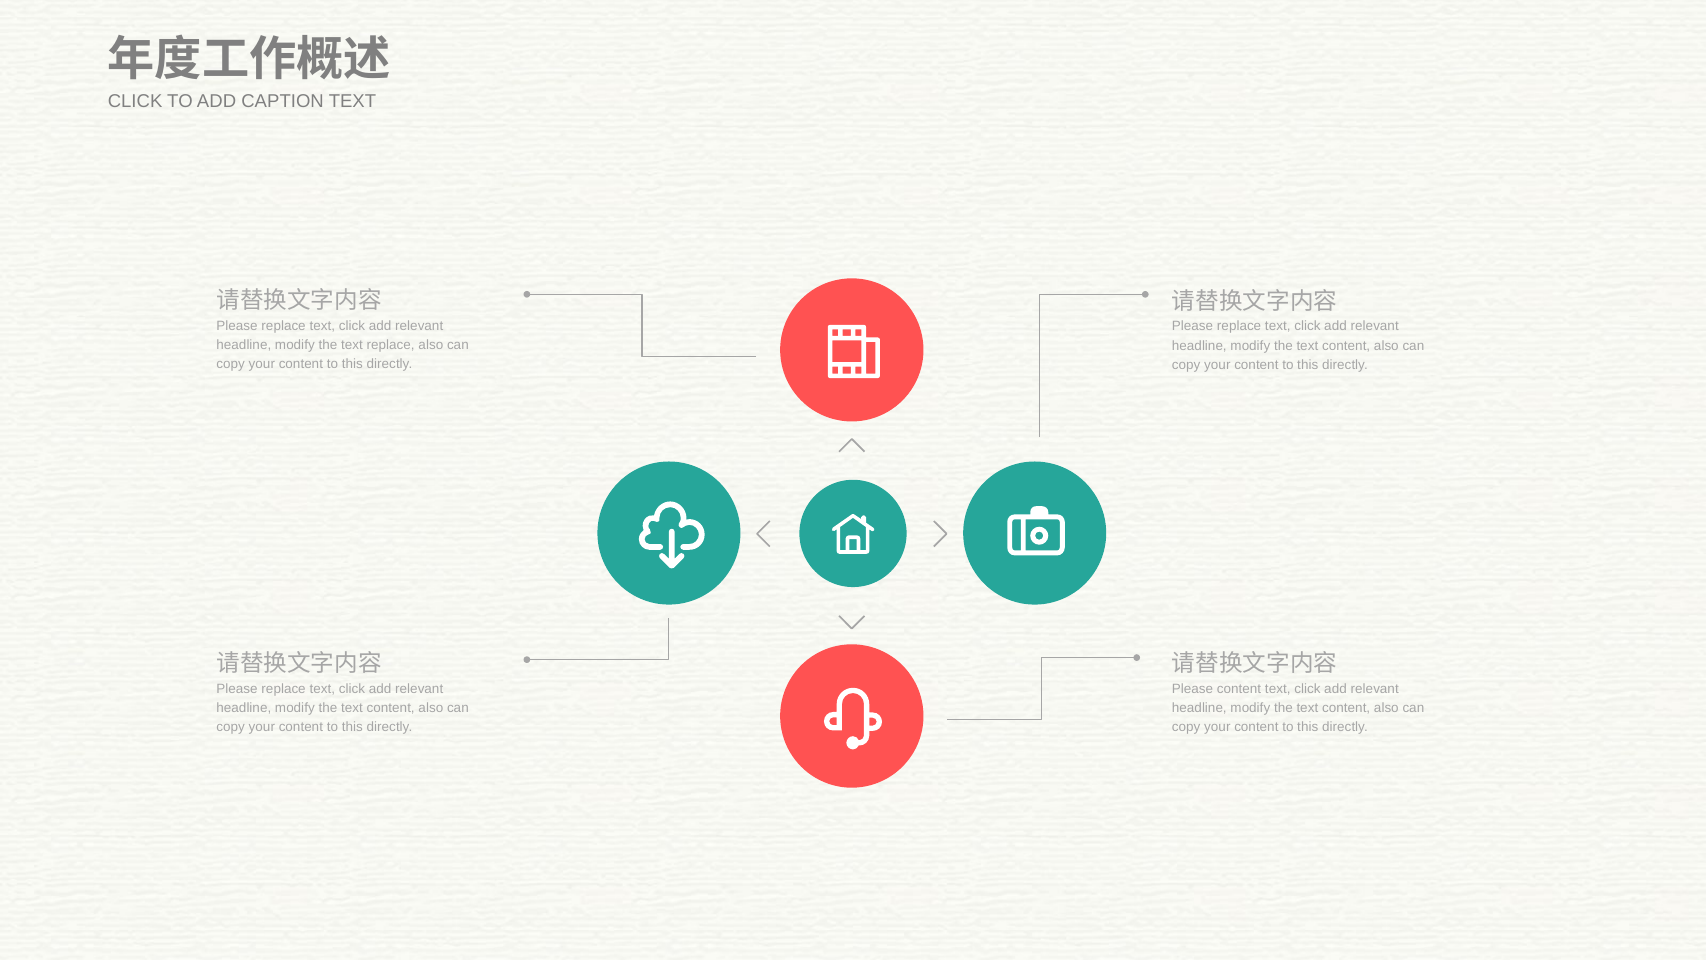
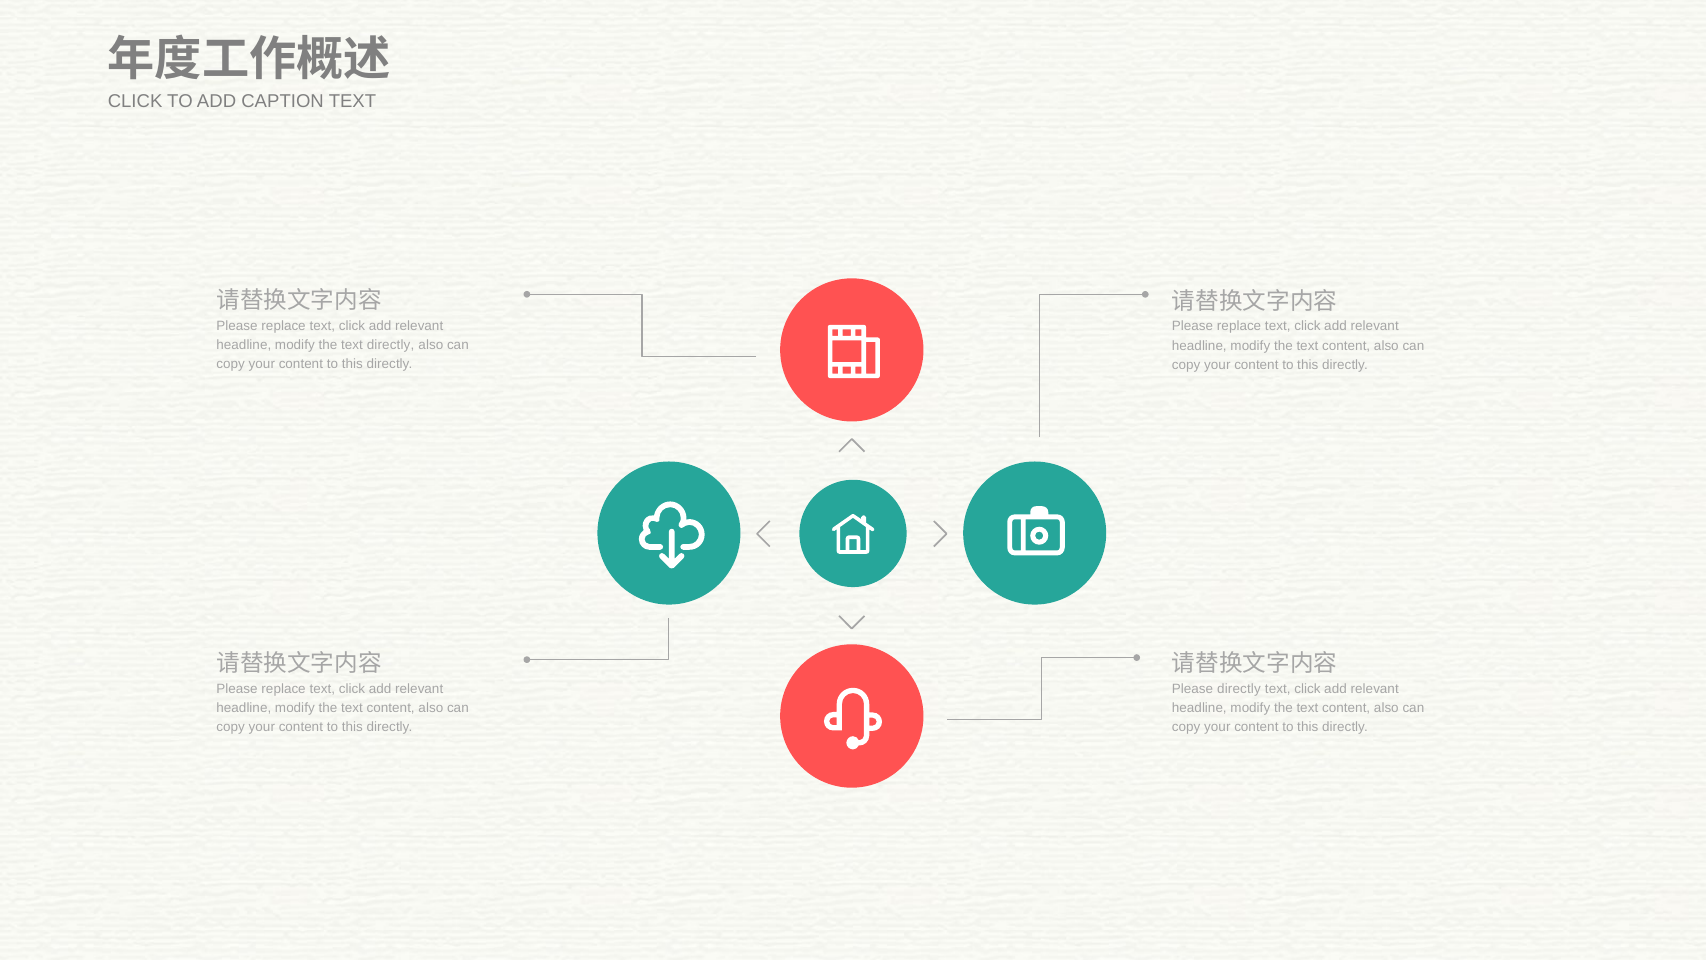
text replace: replace -> directly (391, 345)
Please content: content -> directly (1239, 688)
